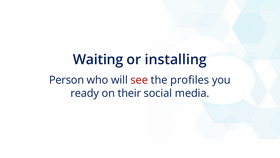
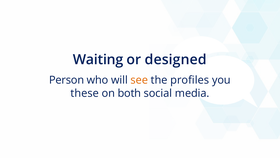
installing: installing -> designed (176, 59)
see colour: red -> orange (139, 80)
ready: ready -> these (85, 93)
their: their -> both (129, 93)
